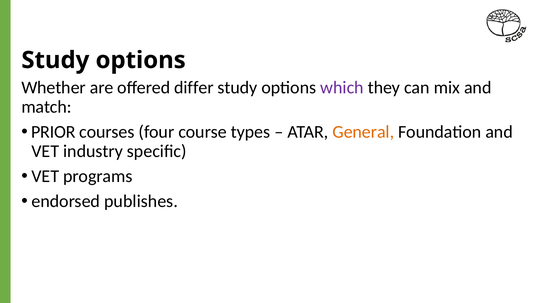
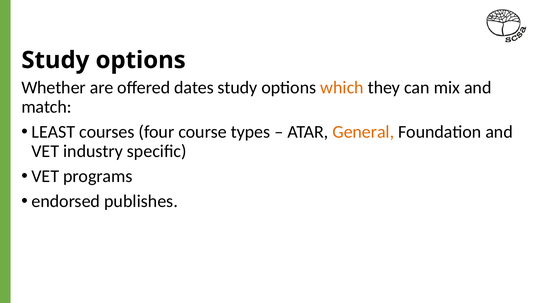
differ: differ -> dates (194, 88)
which colour: purple -> orange (342, 88)
PRIOR: PRIOR -> LEAST (53, 132)
